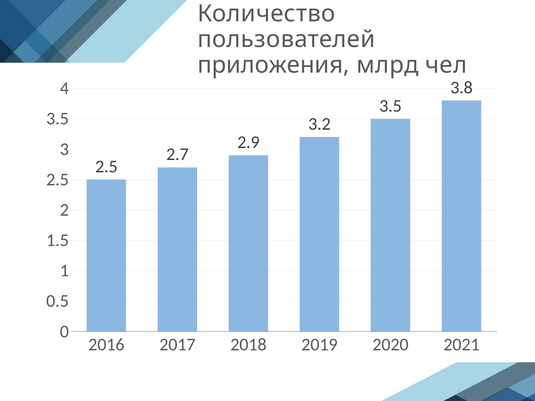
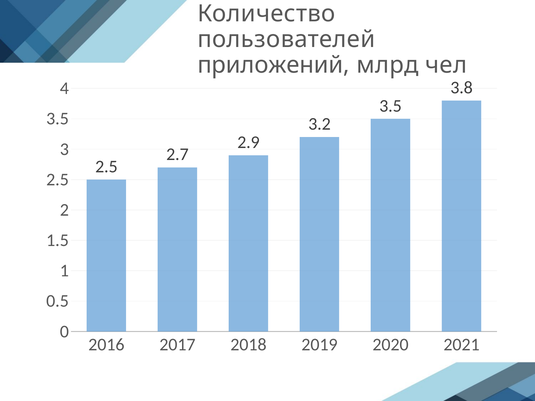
приложения: приложения -> приложений (273, 65)
